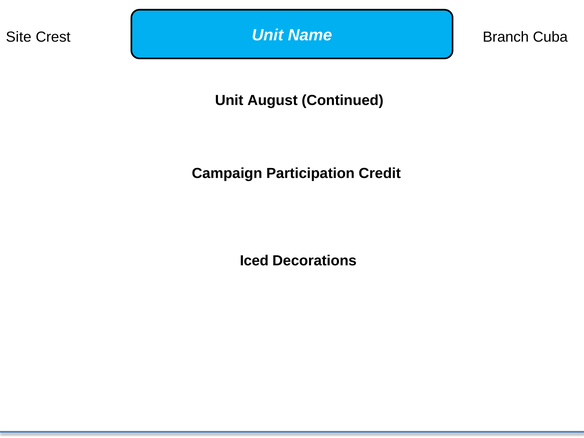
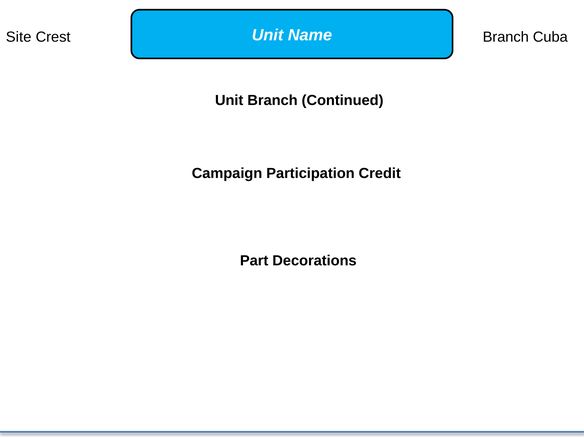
Unit August: August -> Branch (273, 100)
Iced: Iced -> Part (254, 261)
